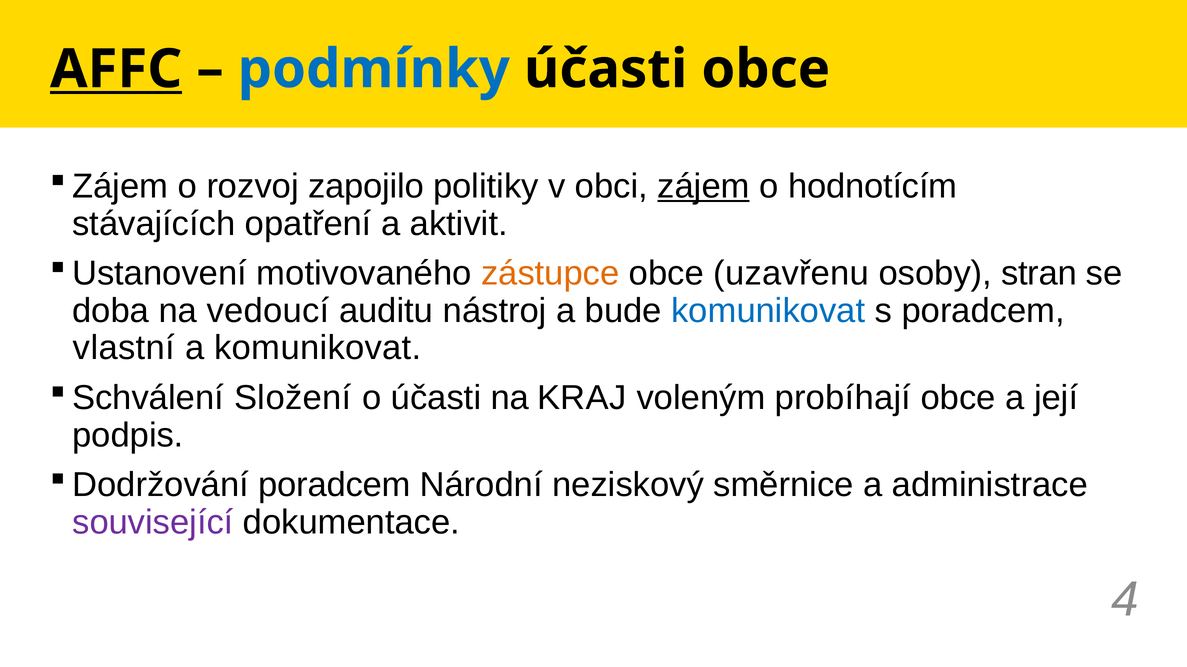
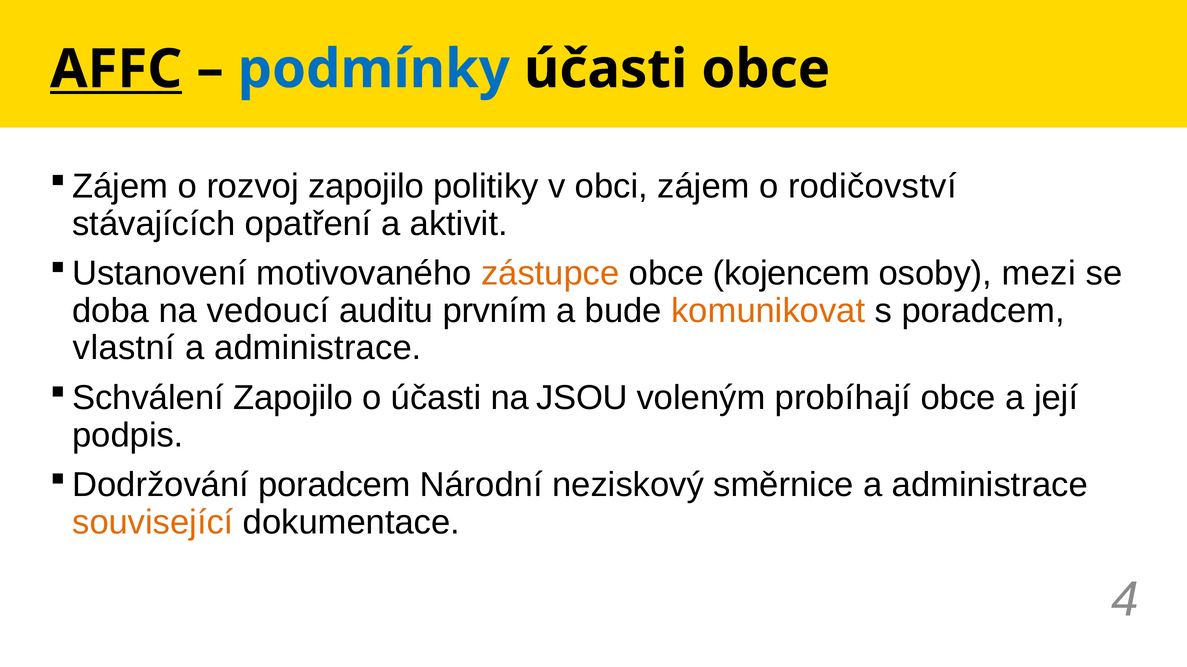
zájem underline: present -> none (704, 186)
hodnotícím: hodnotícím -> rodičovství (872, 186)
uzavřenu: uzavřenu -> kojencem (791, 274)
stran: stran -> mezi (1039, 274)
nástroj: nástroj -> prvním (495, 311)
komunikovat colour: blue -> orange (768, 311)
komunikovat: komunikovat -> administrace (318, 348)
Složení: Složení -> Zapojilo (293, 398)
KRAJ: KRAJ -> JSOU (582, 398)
související colour: purple -> orange (153, 523)
